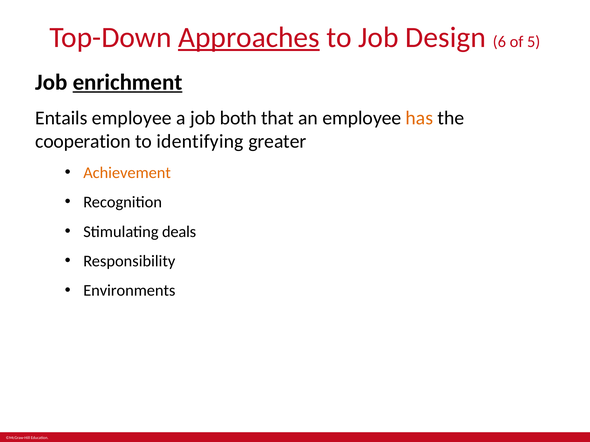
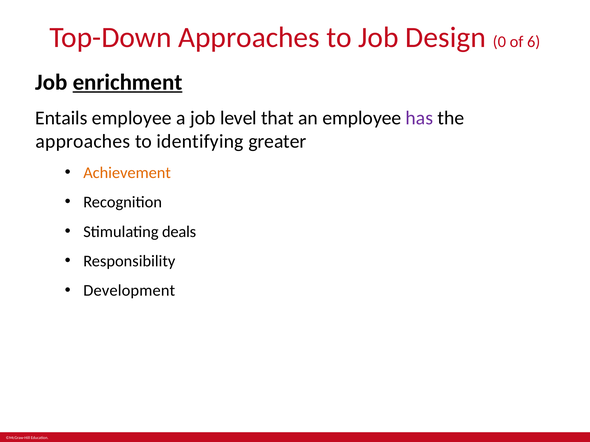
Approaches underline: present -> none (249, 37)
6: 6 -> 0 (499, 42)
5: 5 -> 6 (534, 42)
both: both -> level (238, 118)
has colour: orange -> purple (419, 118)
cooperation: cooperation -> approaches (83, 142)
Environments: Environments -> Development (129, 291)
